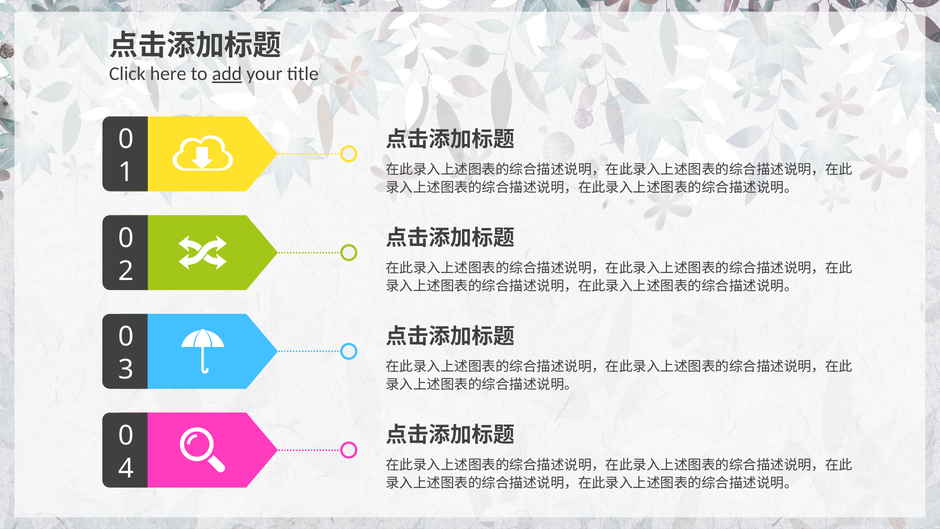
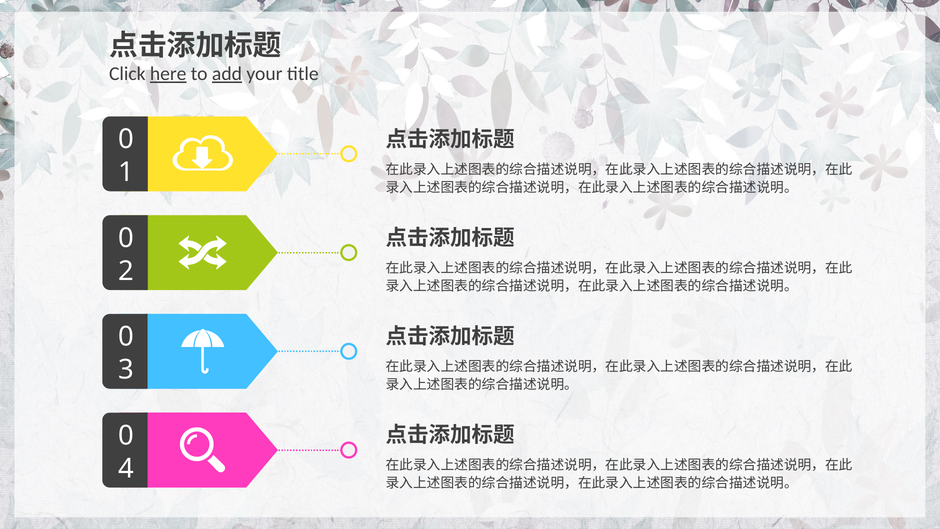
here underline: none -> present (168, 74)
